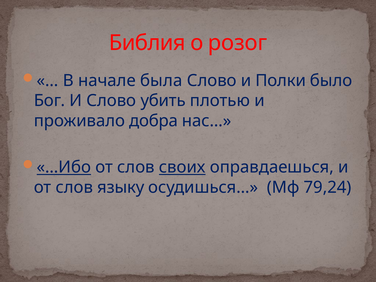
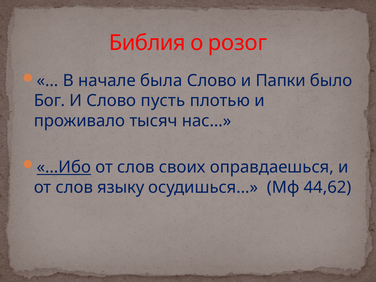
Полки: Полки -> Папки (281, 81)
убить: убить -> пусть (163, 101)
добра: добра -> тысяч (154, 121)
своих underline: present -> none (182, 167)
79,24: 79,24 -> 44,62 (328, 187)
